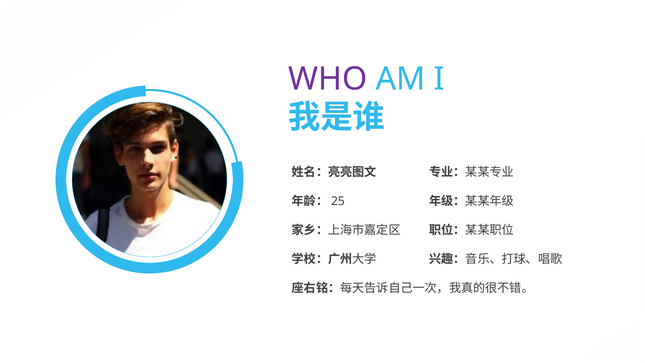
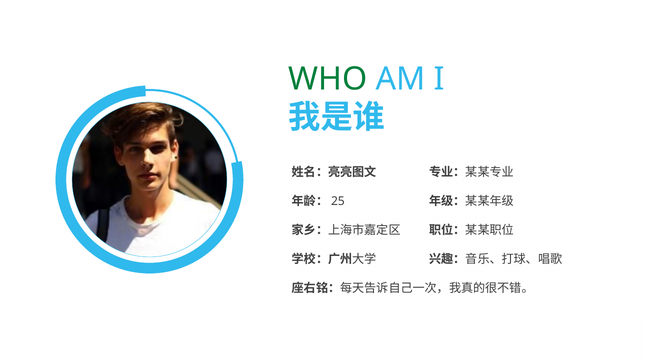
WHO colour: purple -> green (328, 79)
